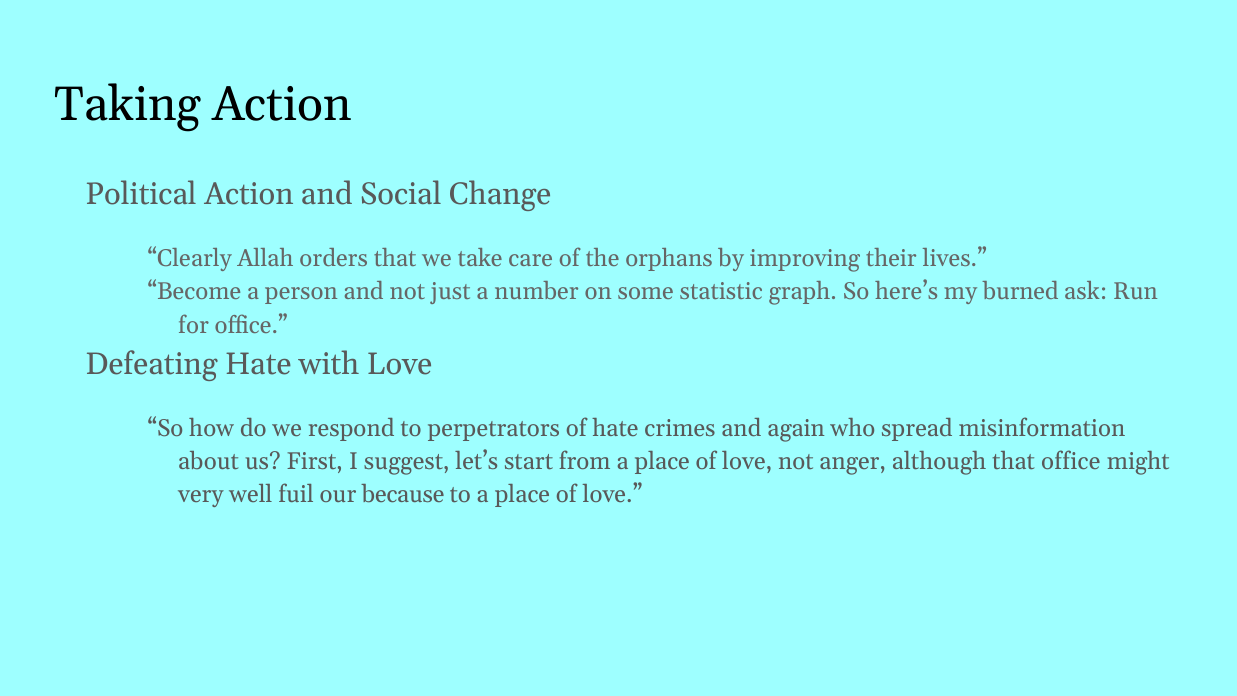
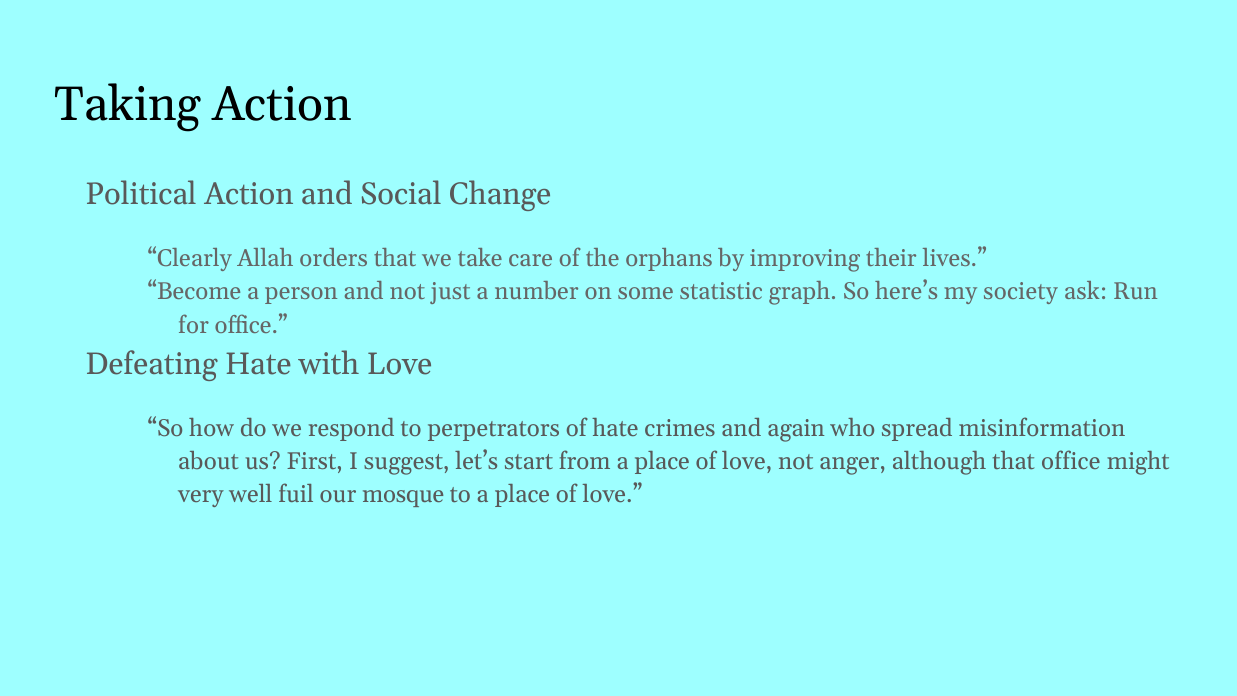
burned: burned -> society (1020, 292)
because: because -> mosque (403, 495)
